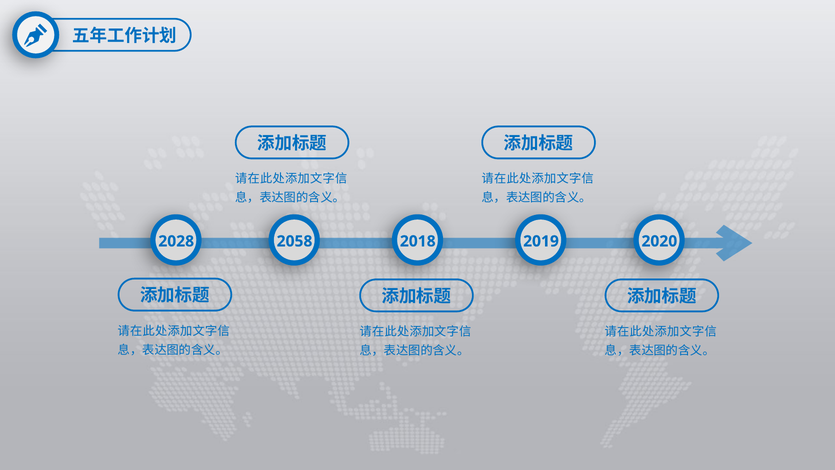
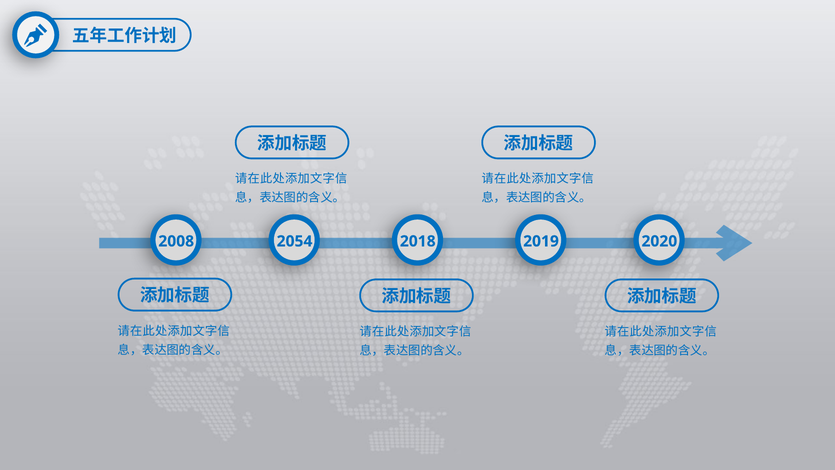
2028: 2028 -> 2008 (176, 241)
2058: 2058 -> 2054 (295, 241)
